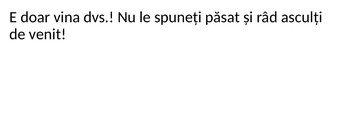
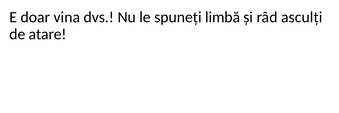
păsat: păsat -> limbă (223, 17)
venit: venit -> atare (48, 34)
